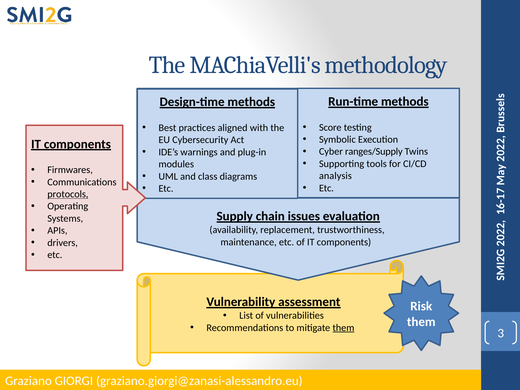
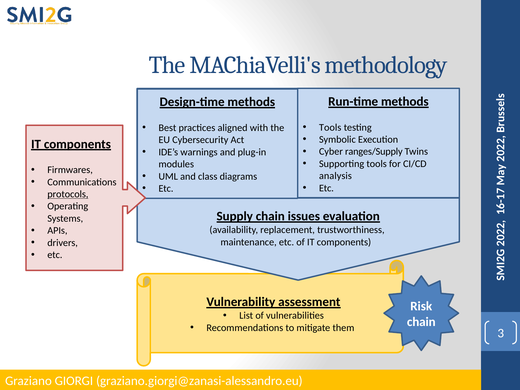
Score: Score -> Tools (330, 127)
them: them -> chain (421, 322)
them underline: present -> none (343, 328)
